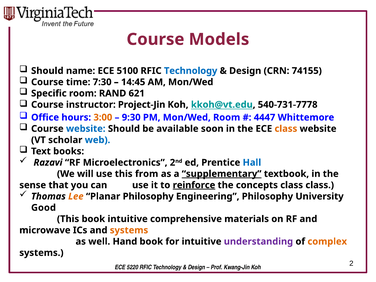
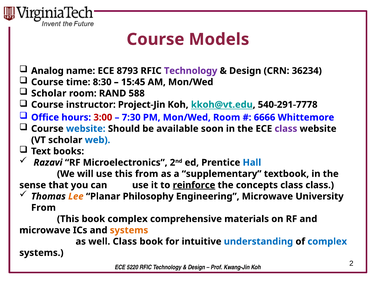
Should: Should -> Analog (47, 71)
5100: 5100 -> 8793 (127, 71)
Technology colour: blue -> purple (191, 71)
74155: 74155 -> 36234 (307, 71)
7:30: 7:30 -> 8:30 (102, 82)
14:45: 14:45 -> 15:45 (133, 82)
Specific: Specific -> Scholar (49, 93)
621: 621 -> 588 (137, 93)
540-731-7778: 540-731-7778 -> 540-291-7778 (288, 105)
3:00 colour: orange -> red (103, 117)
9:30: 9:30 -> 7:30 (131, 117)
4447: 4447 -> 6666 (265, 117)
class colour: orange -> purple (286, 129)
supplementary underline: present -> none (222, 174)
Engineering Philosophy: Philosophy -> Microwave (267, 196)
Good: Good -> From (43, 208)
book intuitive: intuitive -> complex (128, 219)
well Hand: Hand -> Class (125, 242)
understanding colour: purple -> blue (258, 242)
complex colour: orange -> blue (327, 242)
